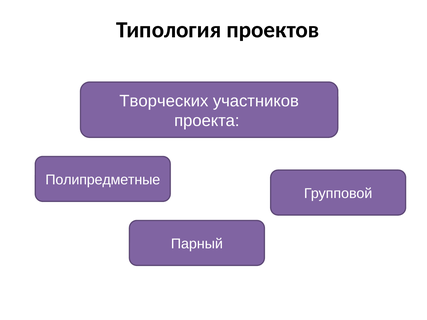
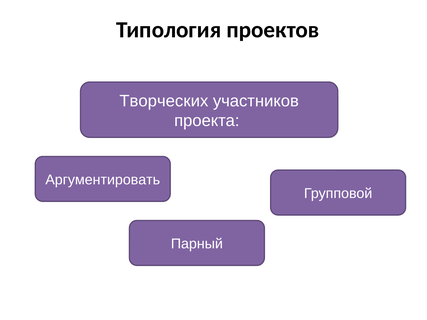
Полипредметные: Полипредметные -> Аргументировать (103, 180)
